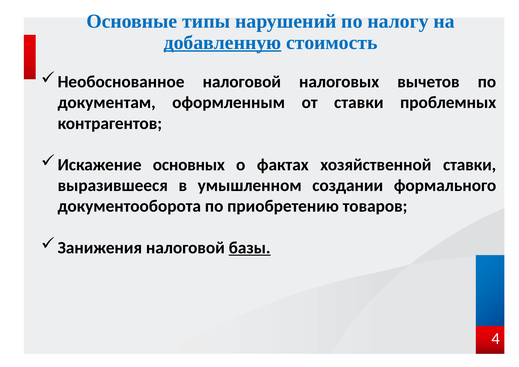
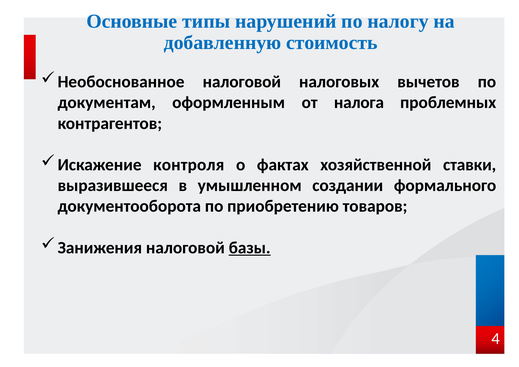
добавленную underline: present -> none (223, 43)
от ставки: ставки -> налога (359, 103)
основных: основных -> контроля (189, 165)
